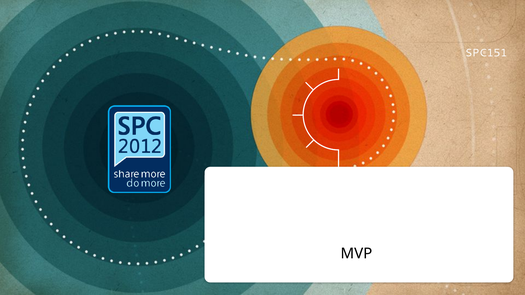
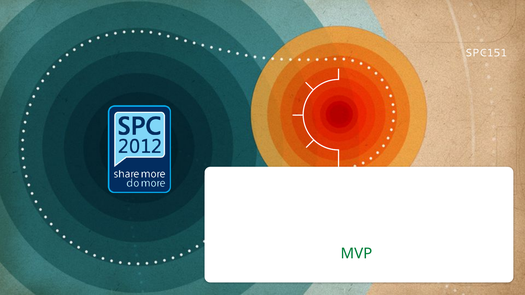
MVP colour: black -> green (356, 254)
